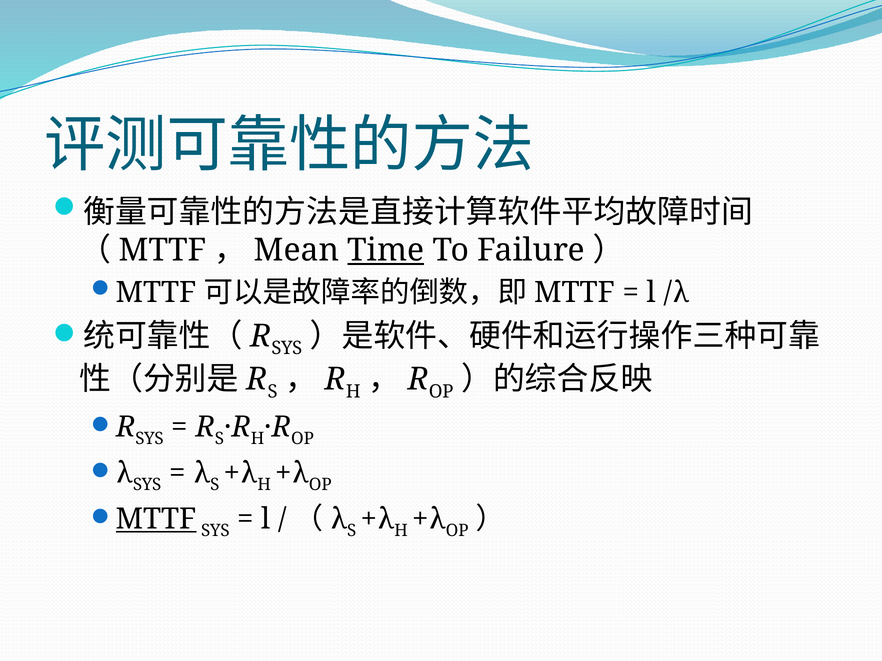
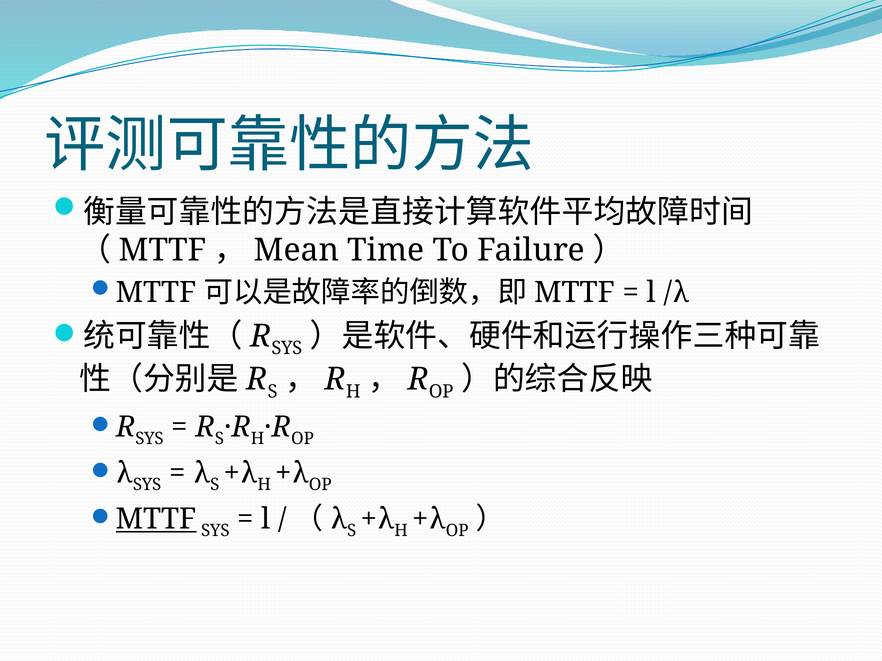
Time underline: present -> none (386, 251)
